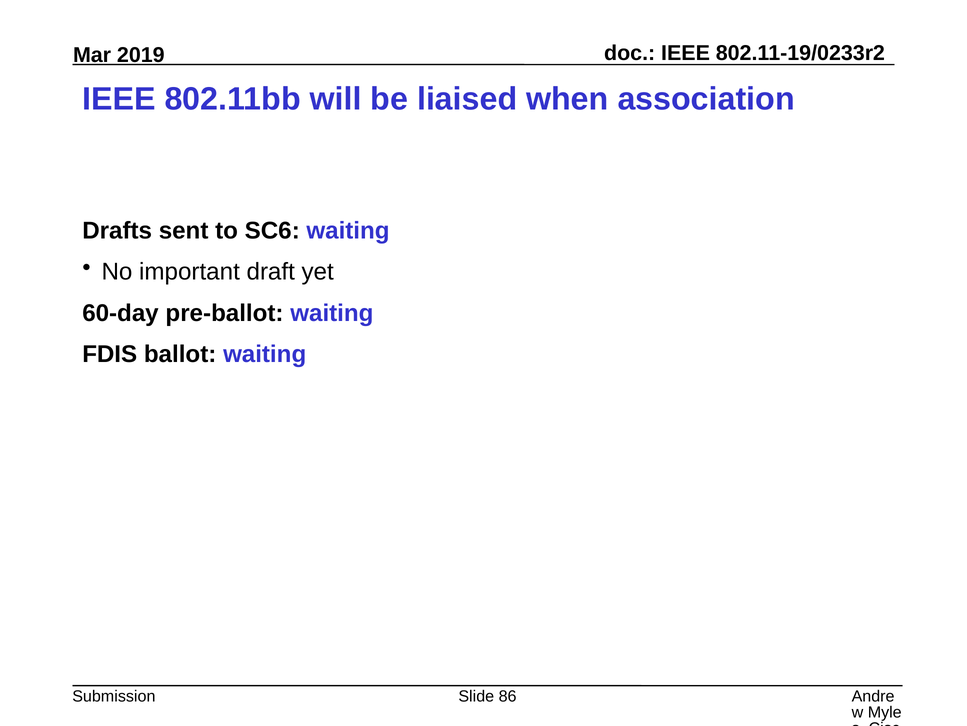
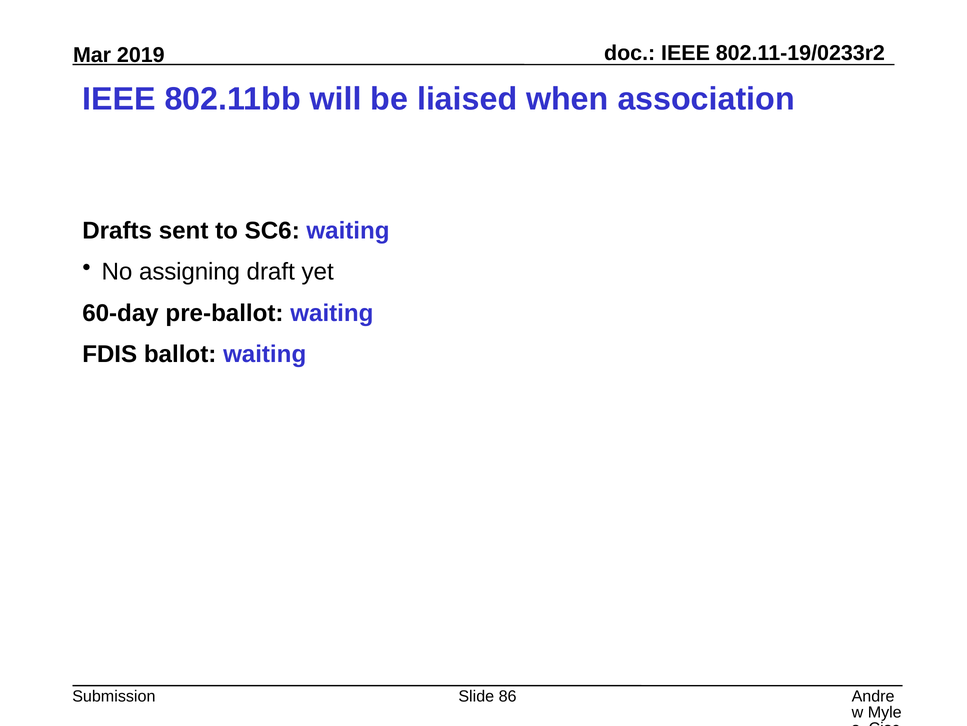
important: important -> assigning (190, 272)
